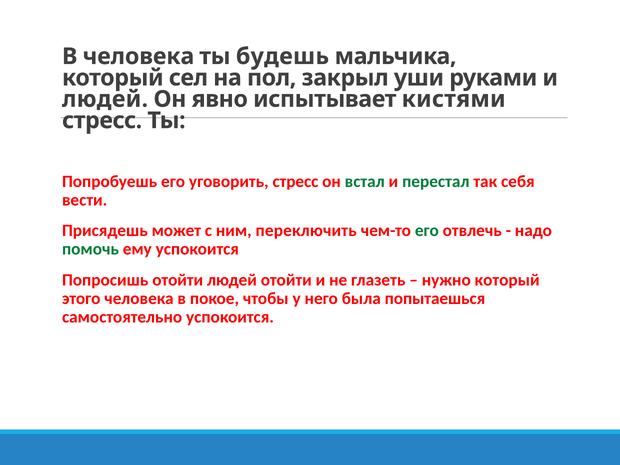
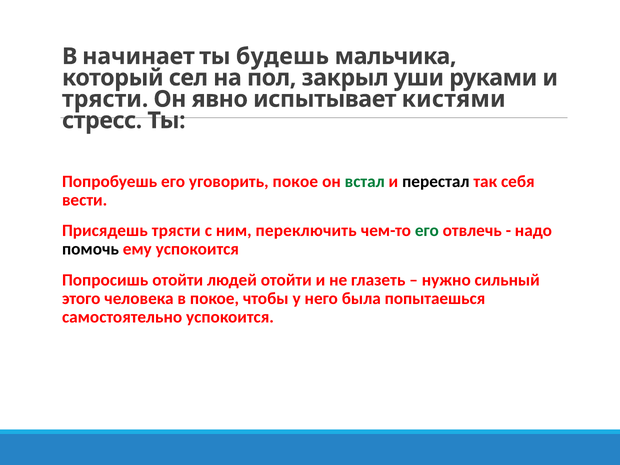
В человека: человека -> начинает (138, 56)
людей: людей -> трясти (105, 99)
уговорить стресс: стресс -> покое (295, 181)
перестал colour: green -> black (436, 181)
Присядешь может: может -> трясти (176, 231)
помочь colour: green -> black (90, 249)
нужно который: который -> сильный (507, 280)
